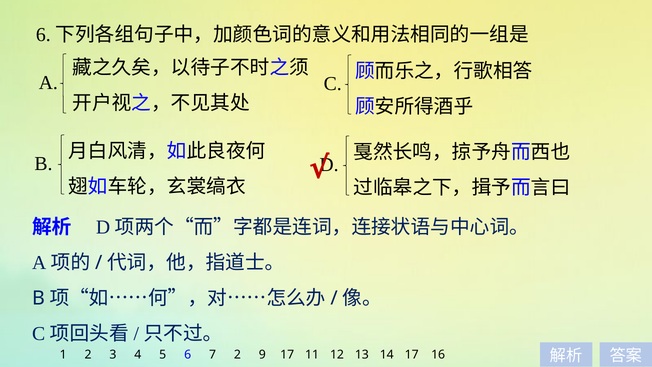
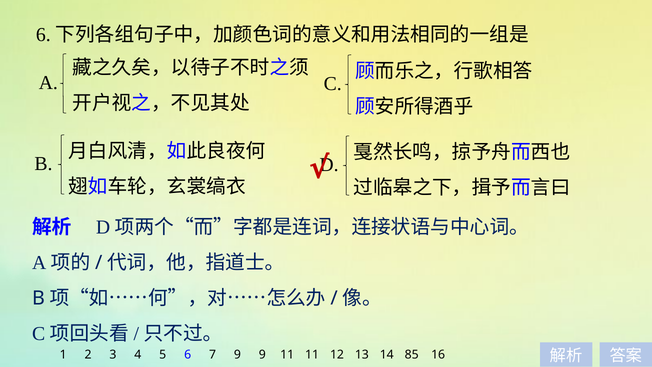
7 2: 2 -> 9 (237, 355)
9 17: 17 -> 11 (287, 355)
14 17: 17 -> 85 (412, 355)
